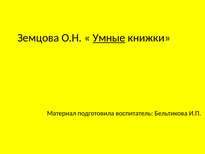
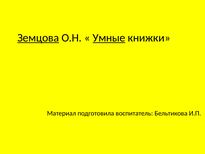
Земцова underline: none -> present (38, 38)
